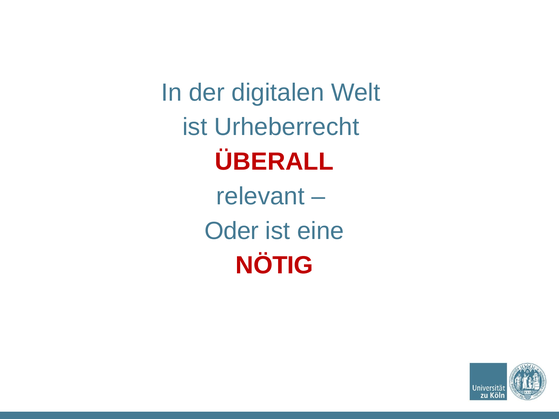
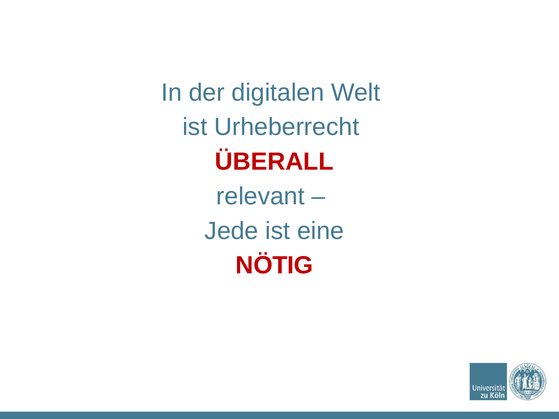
Oder: Oder -> Jede (232, 231)
